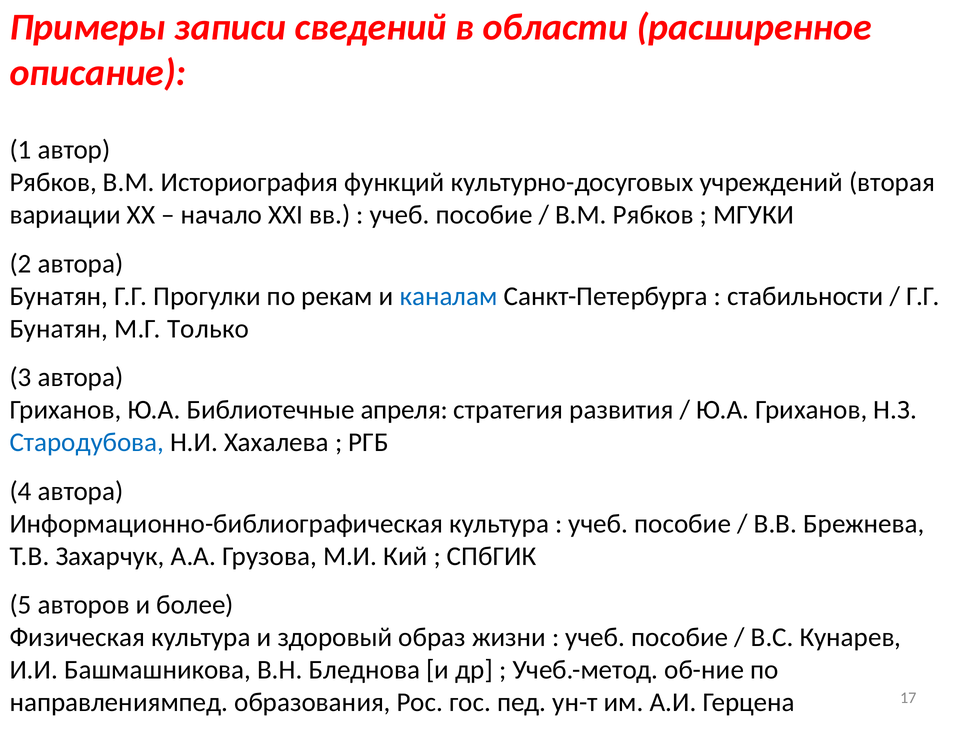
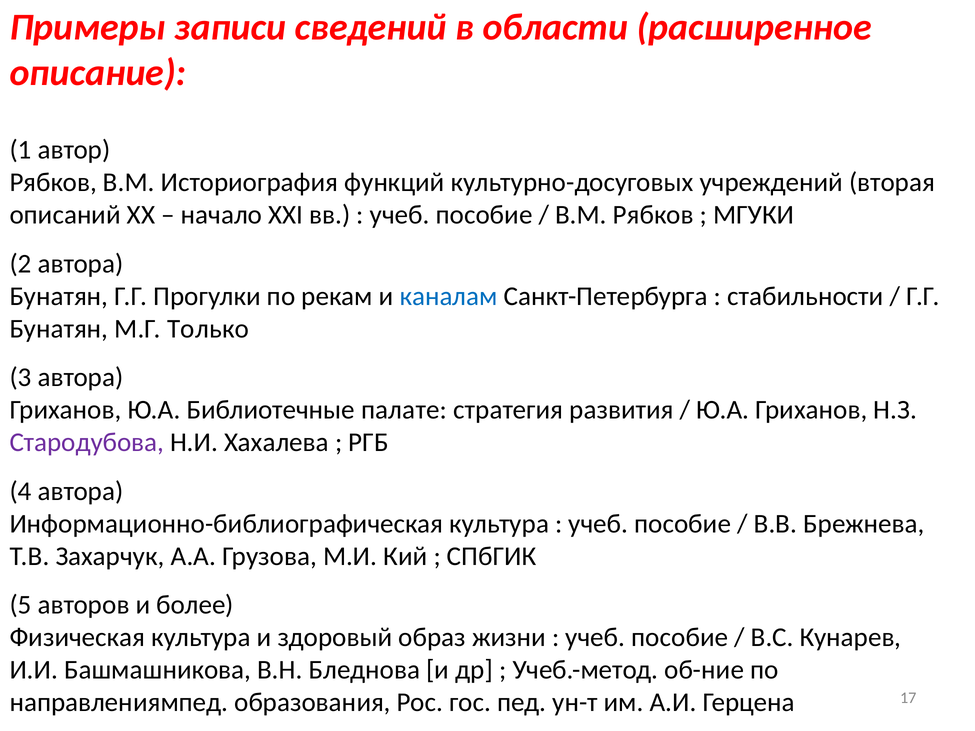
вариации: вариации -> описаний (65, 215)
апреля: апреля -> палате (404, 410)
Стародубова colour: blue -> purple (87, 443)
